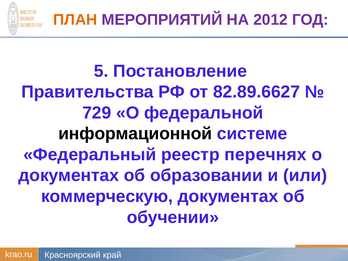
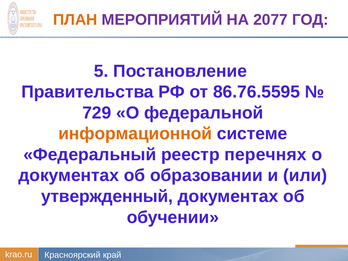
2012: 2012 -> 2077 (271, 20)
82.89.6627: 82.89.6627 -> 86.76.5595 (257, 92)
информационной colour: black -> orange (135, 134)
коммерческую: коммерческую -> утвержденный (107, 196)
